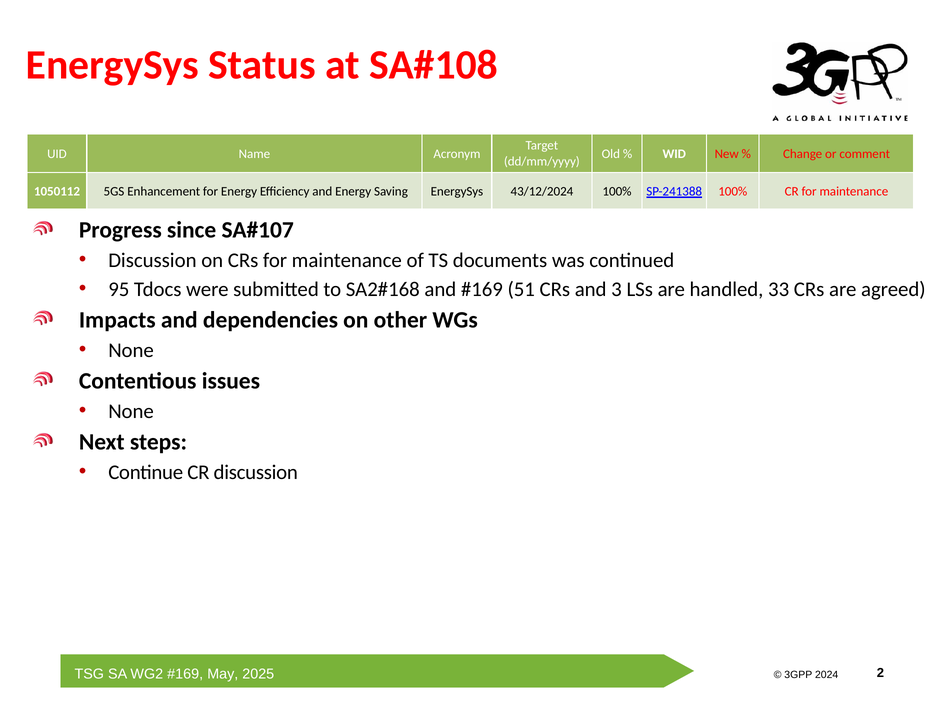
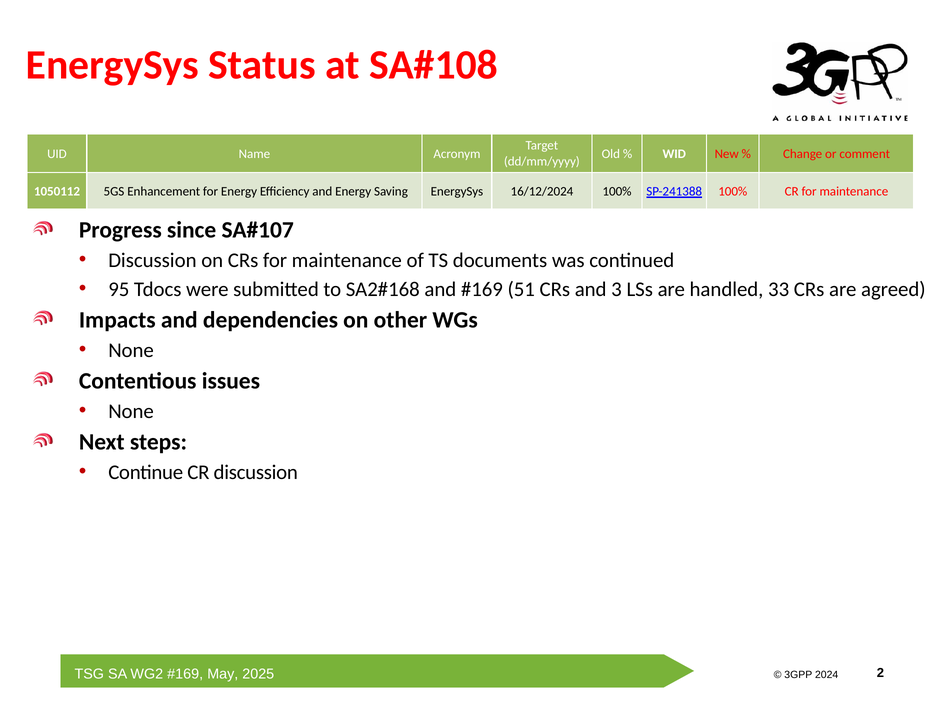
43/12/2024: 43/12/2024 -> 16/12/2024 (542, 191)
